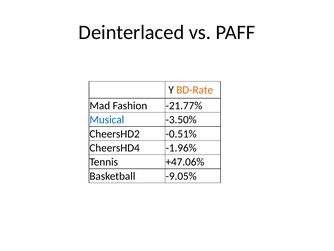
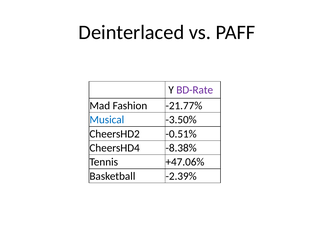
BD-Rate colour: orange -> purple (195, 90)
-1.96%: -1.96% -> -8.38% (181, 148)
-9.05%: -9.05% -> -2.39% (181, 176)
